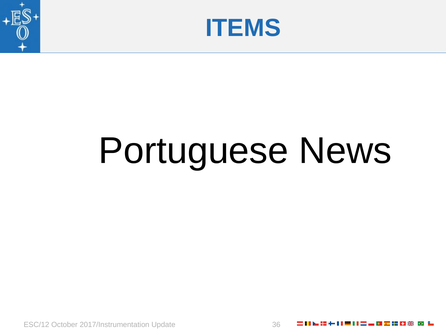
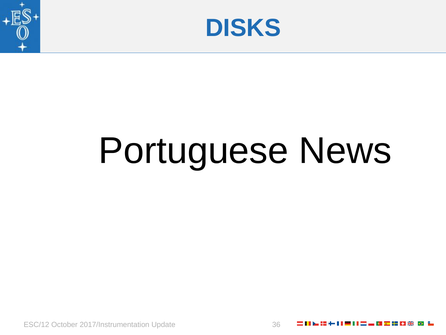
ITEMS: ITEMS -> DISKS (243, 28)
